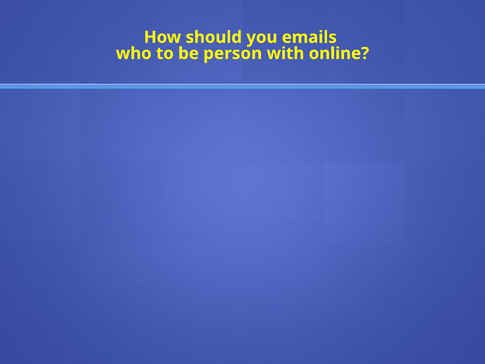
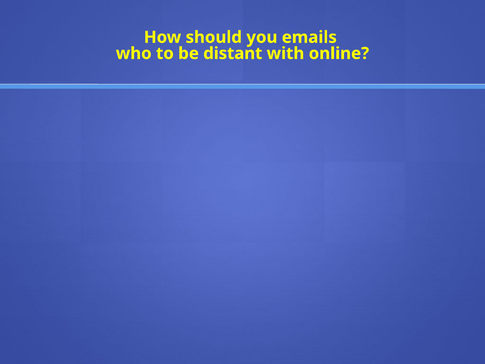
person: person -> distant (233, 53)
